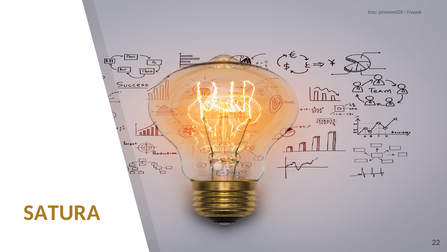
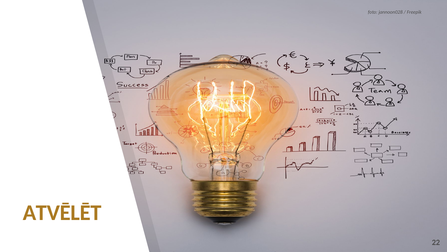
SATURA: SATURA -> ATVĒLĒT (62, 212)
